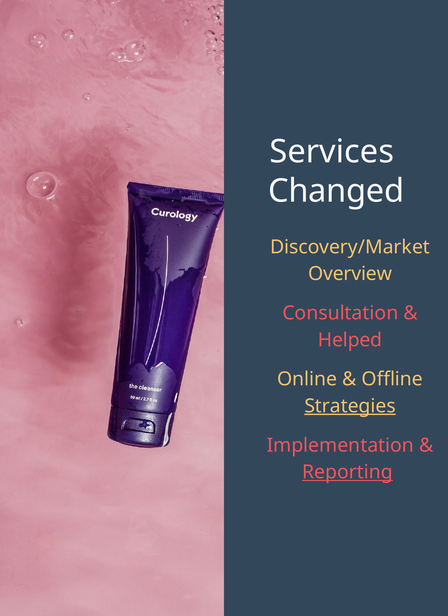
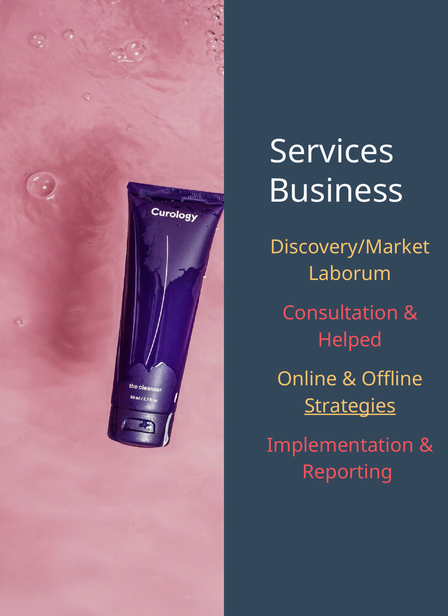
Changed: Changed -> Business (336, 191)
Overview: Overview -> Laborum (350, 274)
Reporting underline: present -> none (347, 472)
